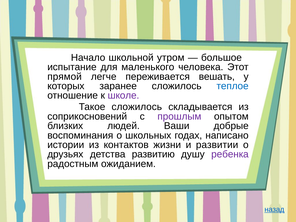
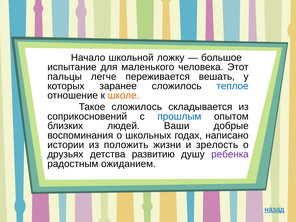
утром: утром -> ложку (171, 58)
прямой: прямой -> пальцы (65, 77)
школе colour: purple -> orange (123, 95)
прошлым colour: purple -> blue (179, 116)
контактов: контактов -> положить (126, 145)
развитии: развитии -> зрелость (217, 145)
